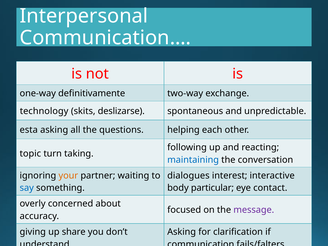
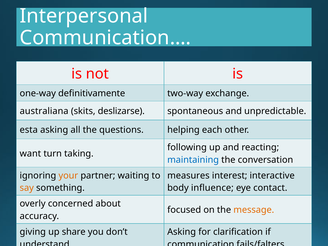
technology: technology -> australiana (44, 111)
topic: topic -> want (30, 154)
dialogues: dialogues -> measures (188, 176)
say colour: blue -> orange (27, 188)
particular: particular -> influence (212, 188)
message colour: purple -> orange (254, 210)
